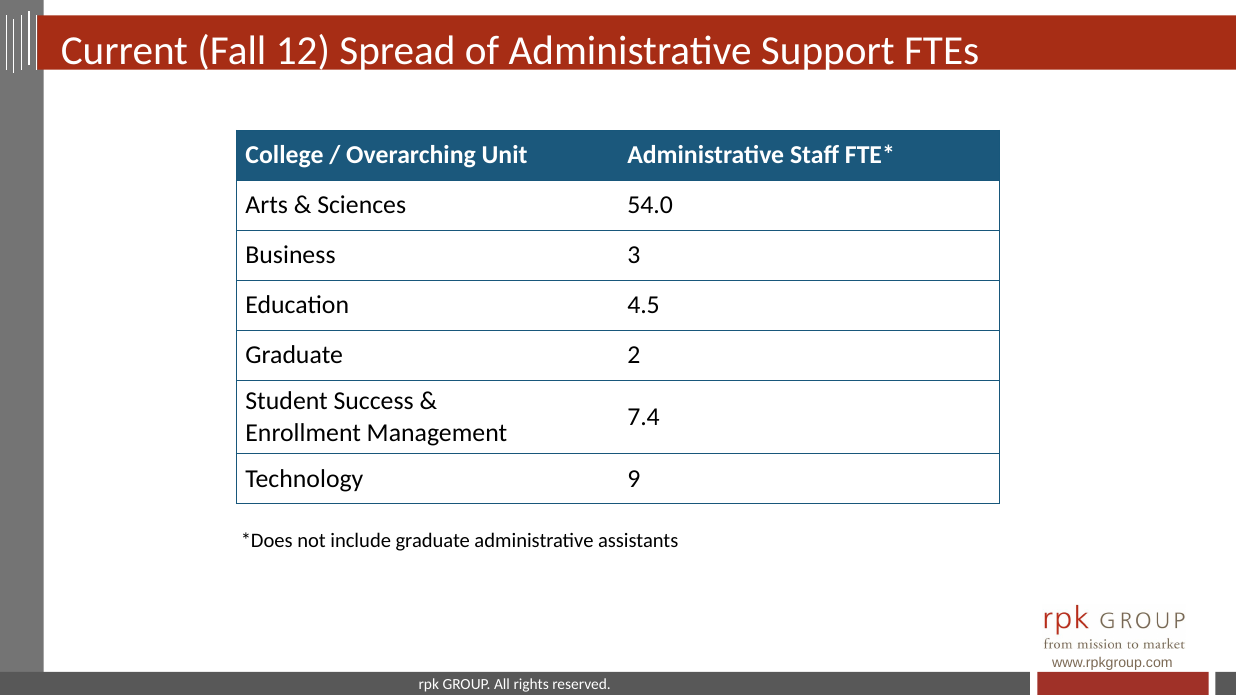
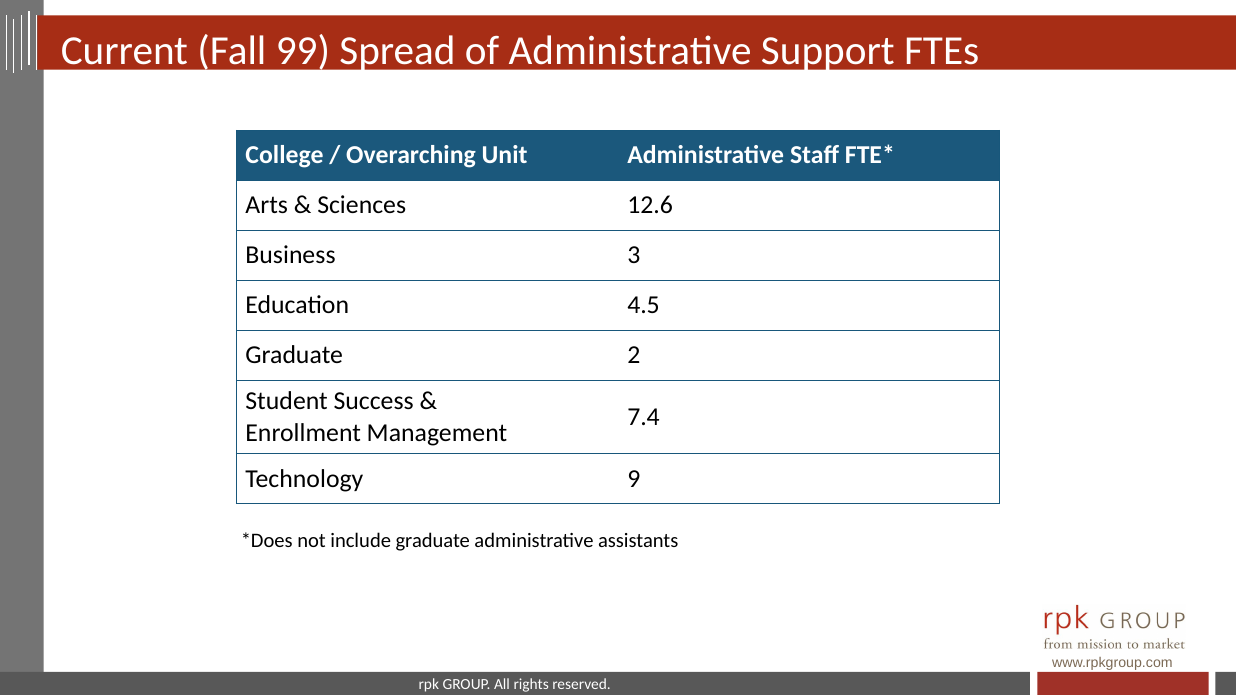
12: 12 -> 99 (303, 51)
54.0: 54.0 -> 12.6 (650, 206)
